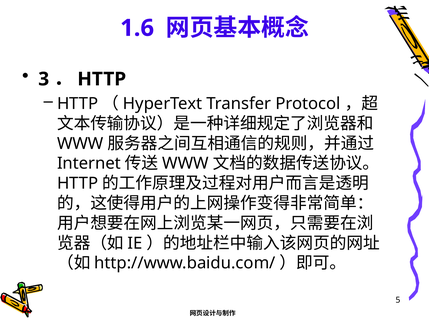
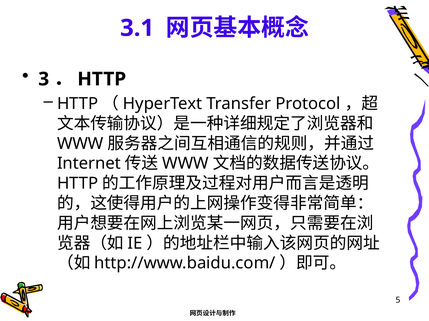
1.6: 1.6 -> 3.1 (137, 28)
